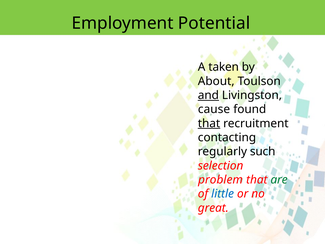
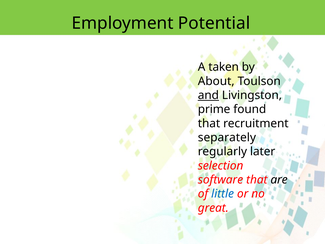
cause: cause -> prime (214, 109)
that underline: present -> none (209, 123)
contacting: contacting -> separately (227, 137)
such: such -> later (263, 151)
problem: problem -> software (220, 180)
are colour: green -> black (279, 180)
